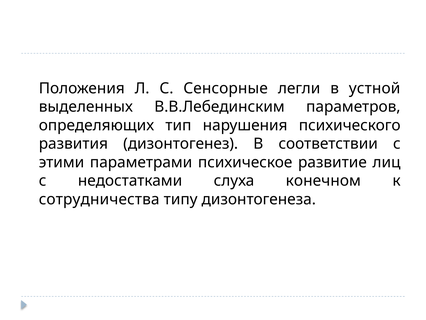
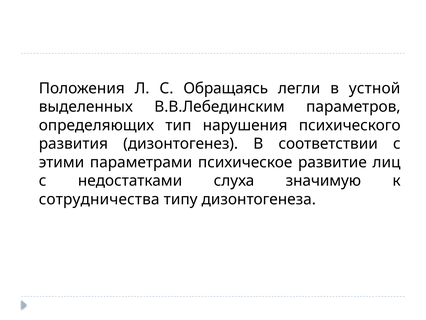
Сенсорные: Сенсорные -> Обращаясь (226, 88)
конечном: конечном -> значимую (323, 181)
